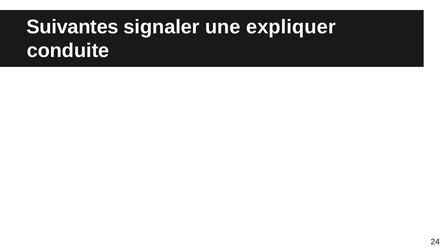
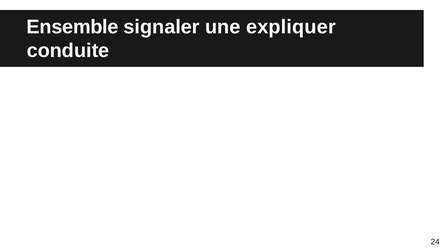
Suivantes: Suivantes -> Ensemble (73, 27)
